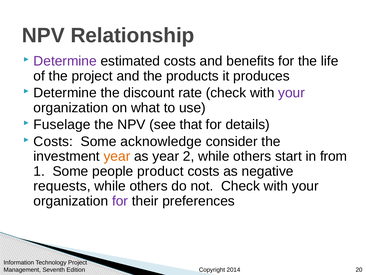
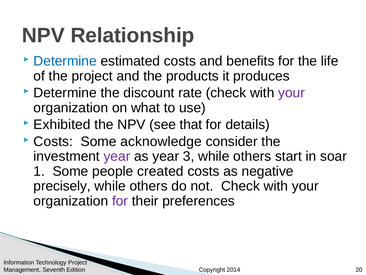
Determine colour: purple -> blue (65, 61)
Fuselage: Fuselage -> Exhibited (62, 124)
year colour: orange -> purple (117, 156)
2: 2 -> 3 (189, 156)
from: from -> soar (333, 156)
product: product -> created (160, 171)
requests: requests -> precisely (62, 186)
